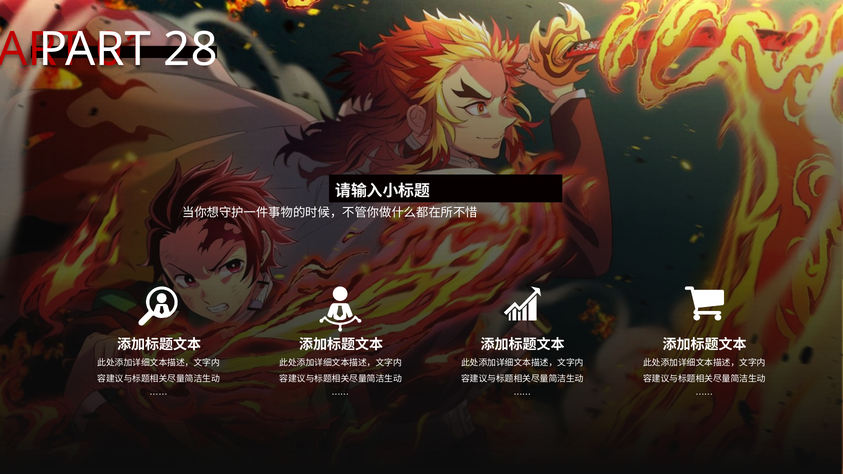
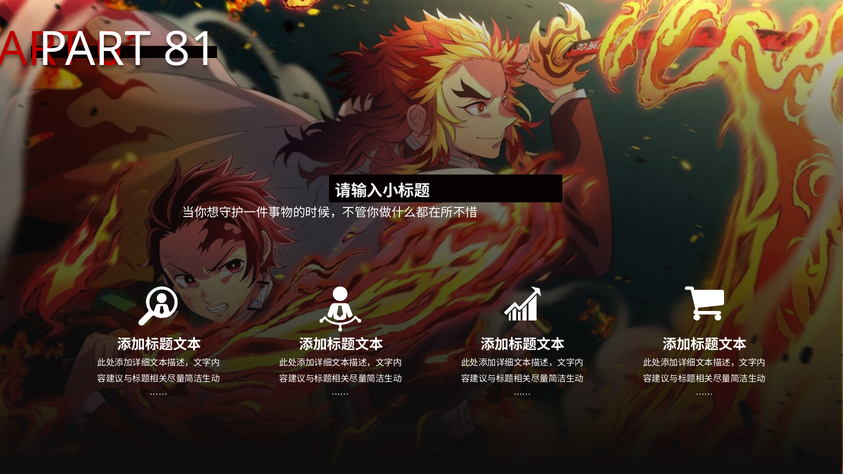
28: 28 -> 81 (191, 49)
